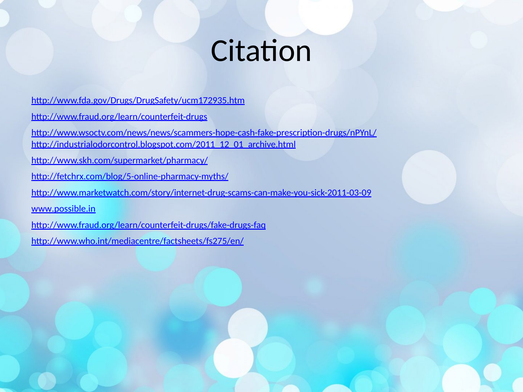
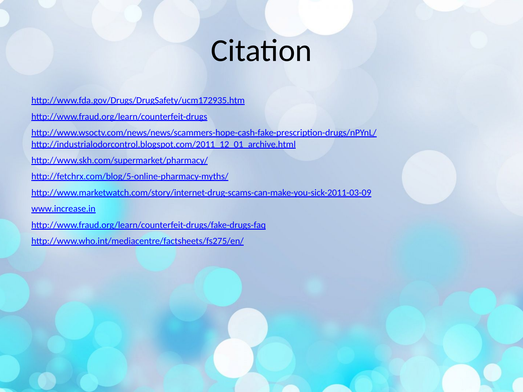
www.possible.in: www.possible.in -> www.increase.in (63, 209)
